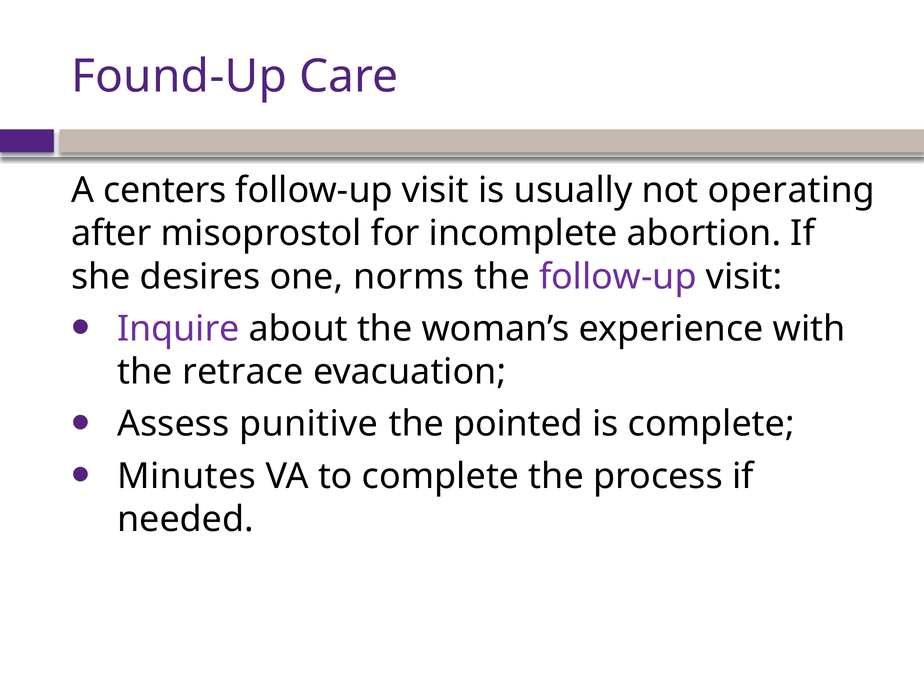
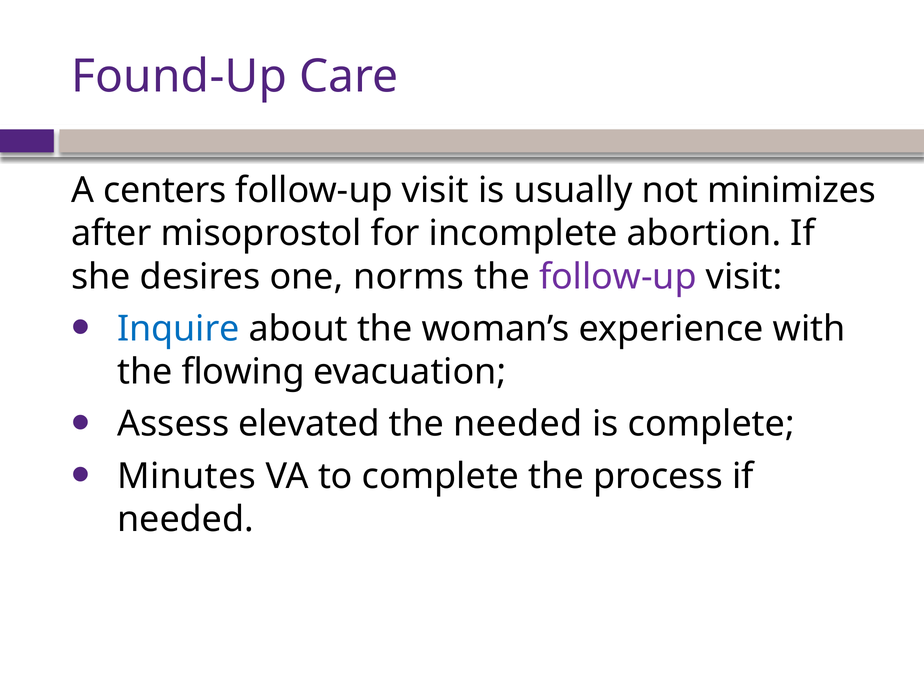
operating: operating -> minimizes (792, 190)
Inquire colour: purple -> blue (178, 329)
retrace: retrace -> flowing (243, 372)
punitive: punitive -> elevated (309, 424)
the pointed: pointed -> needed (518, 424)
